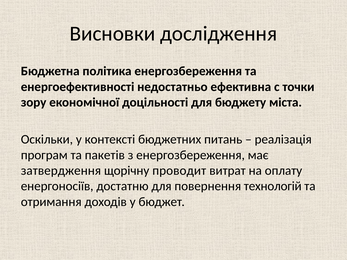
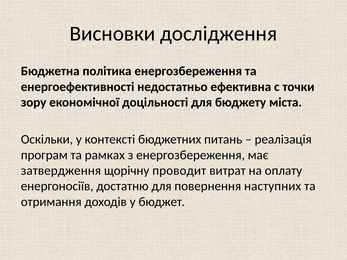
пакетів: пакетів -> рамках (105, 155)
технологій: технологій -> наступних (273, 186)
